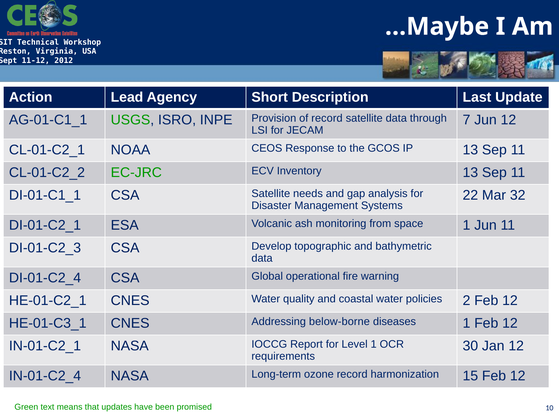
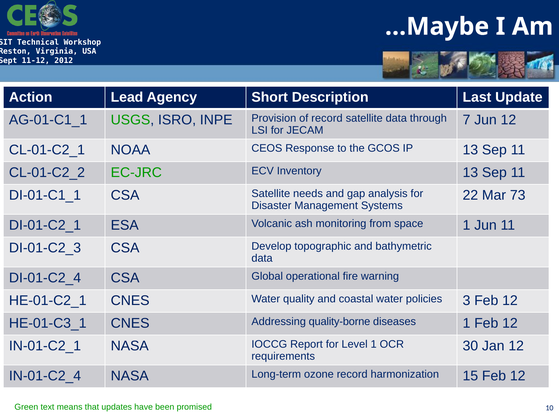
32: 32 -> 73 (518, 195)
2: 2 -> 3 (467, 301)
below-borne: below-borne -> quality-borne (339, 322)
